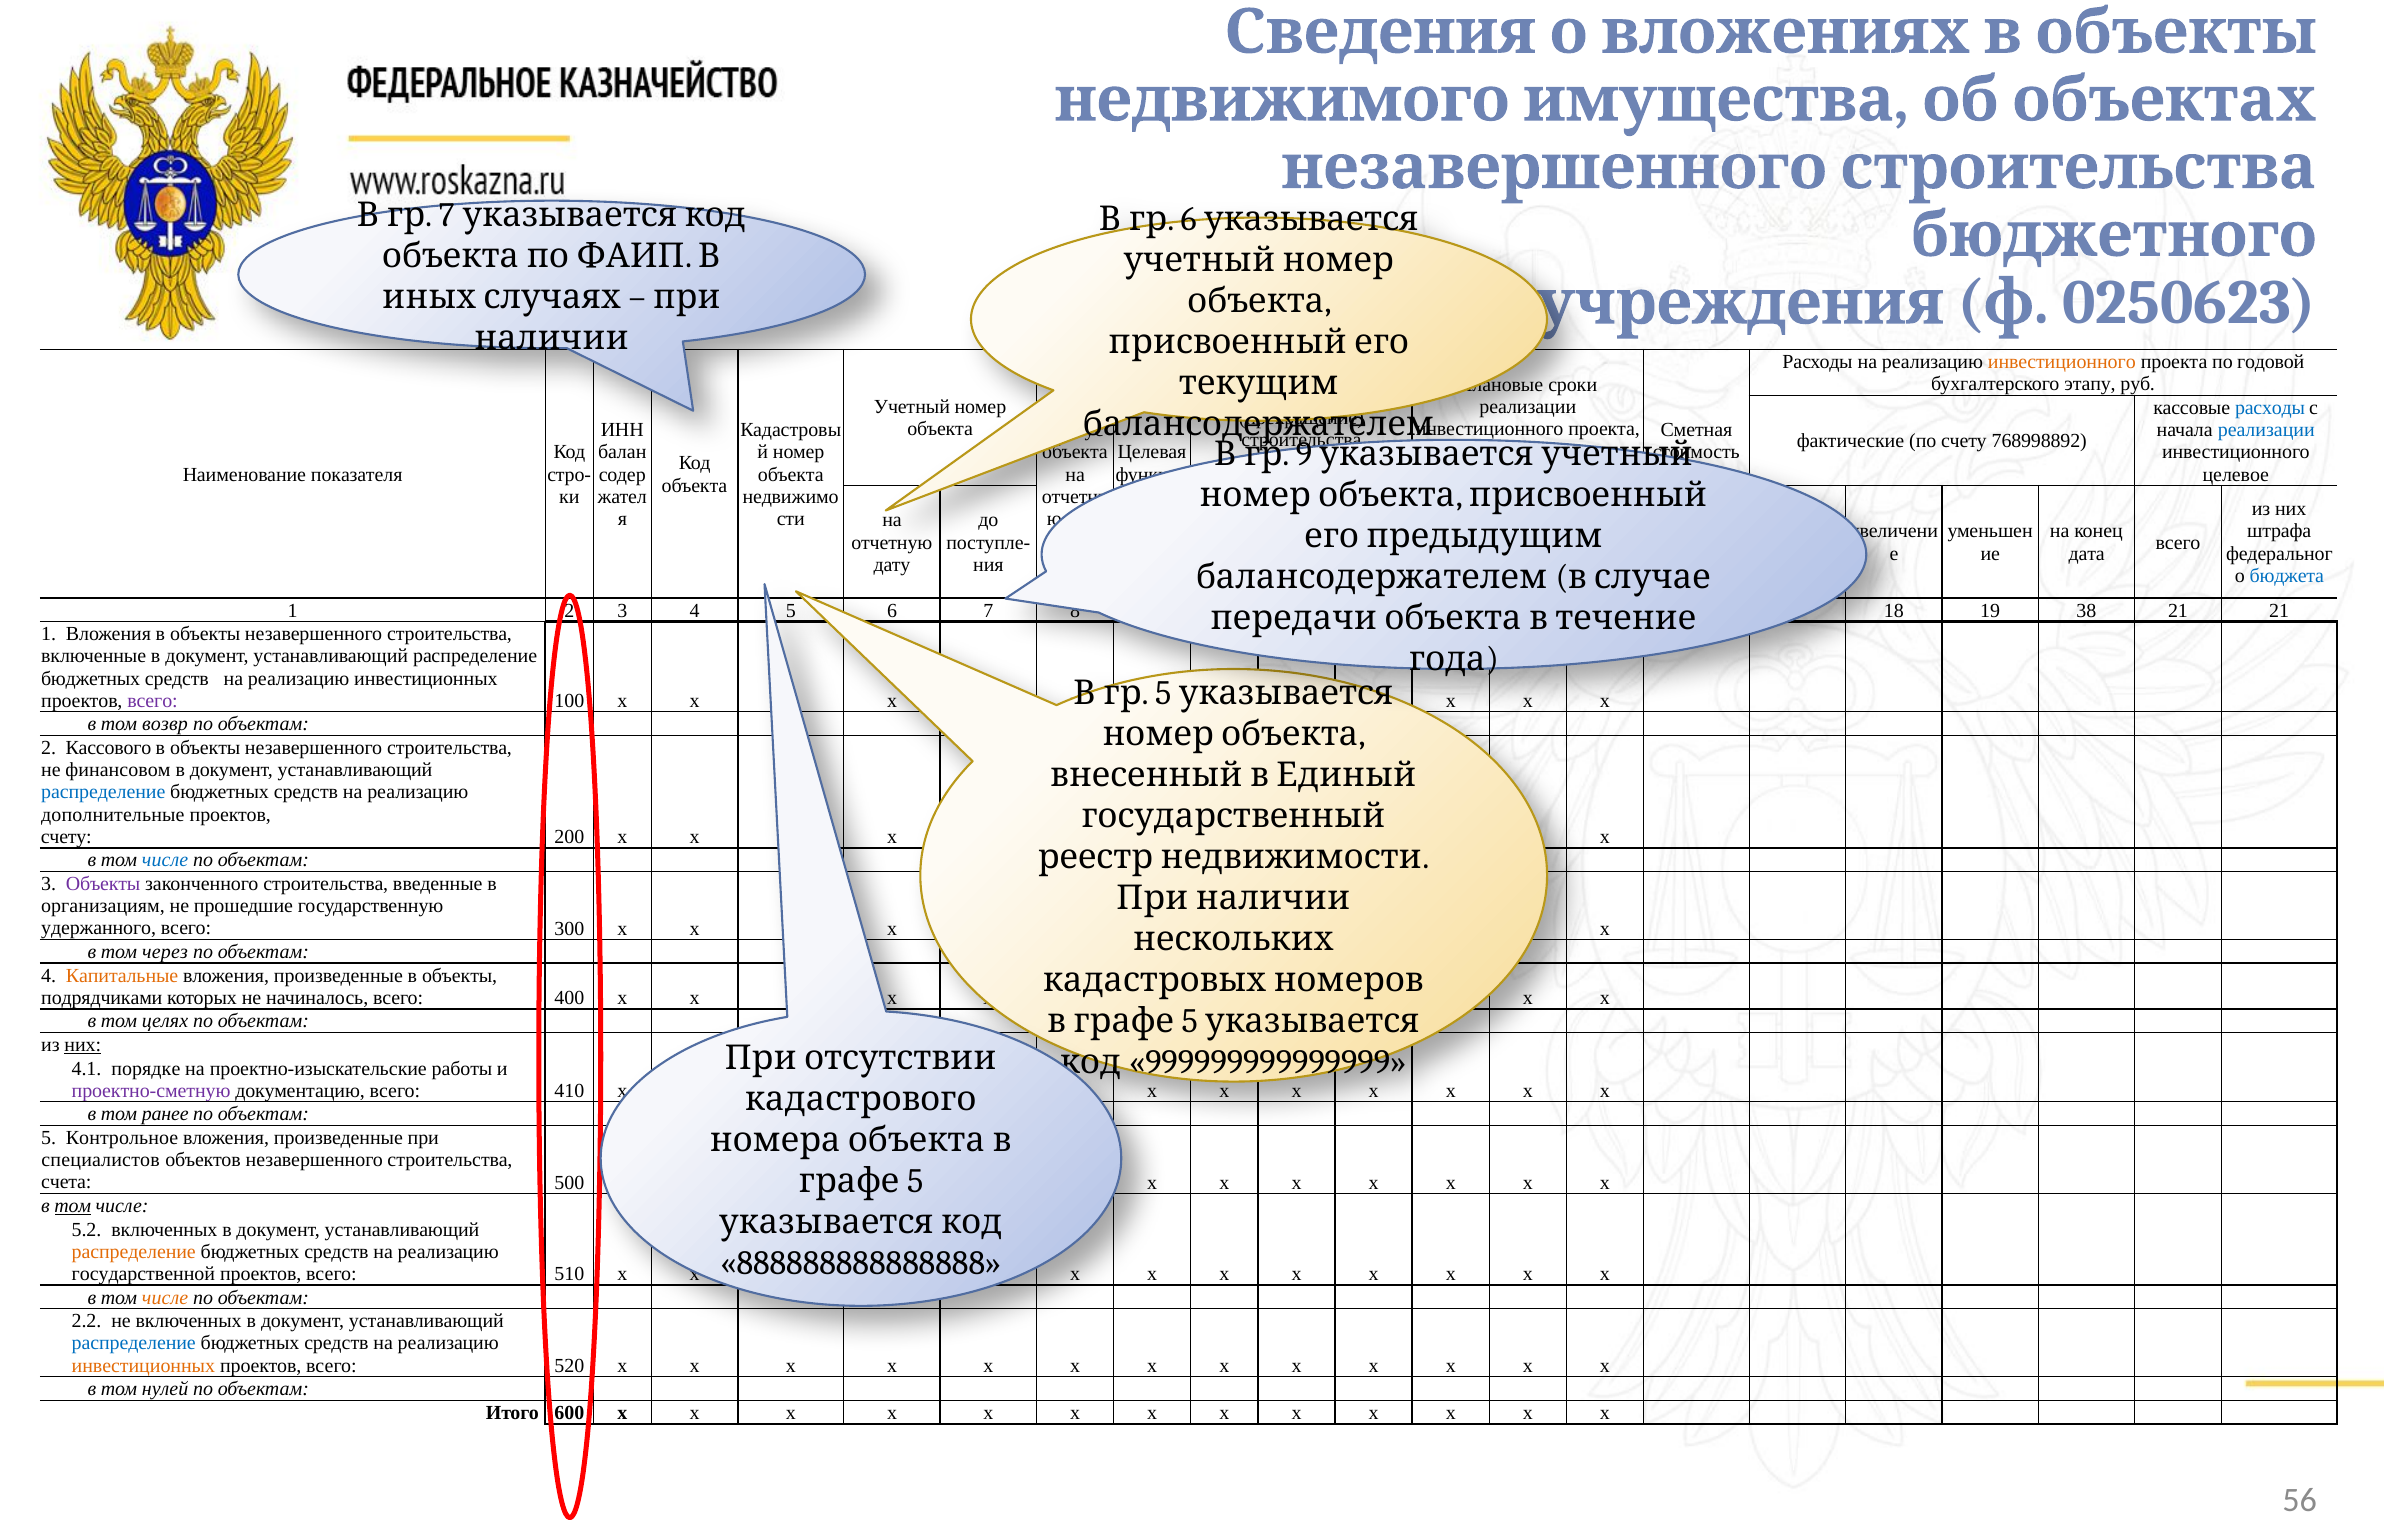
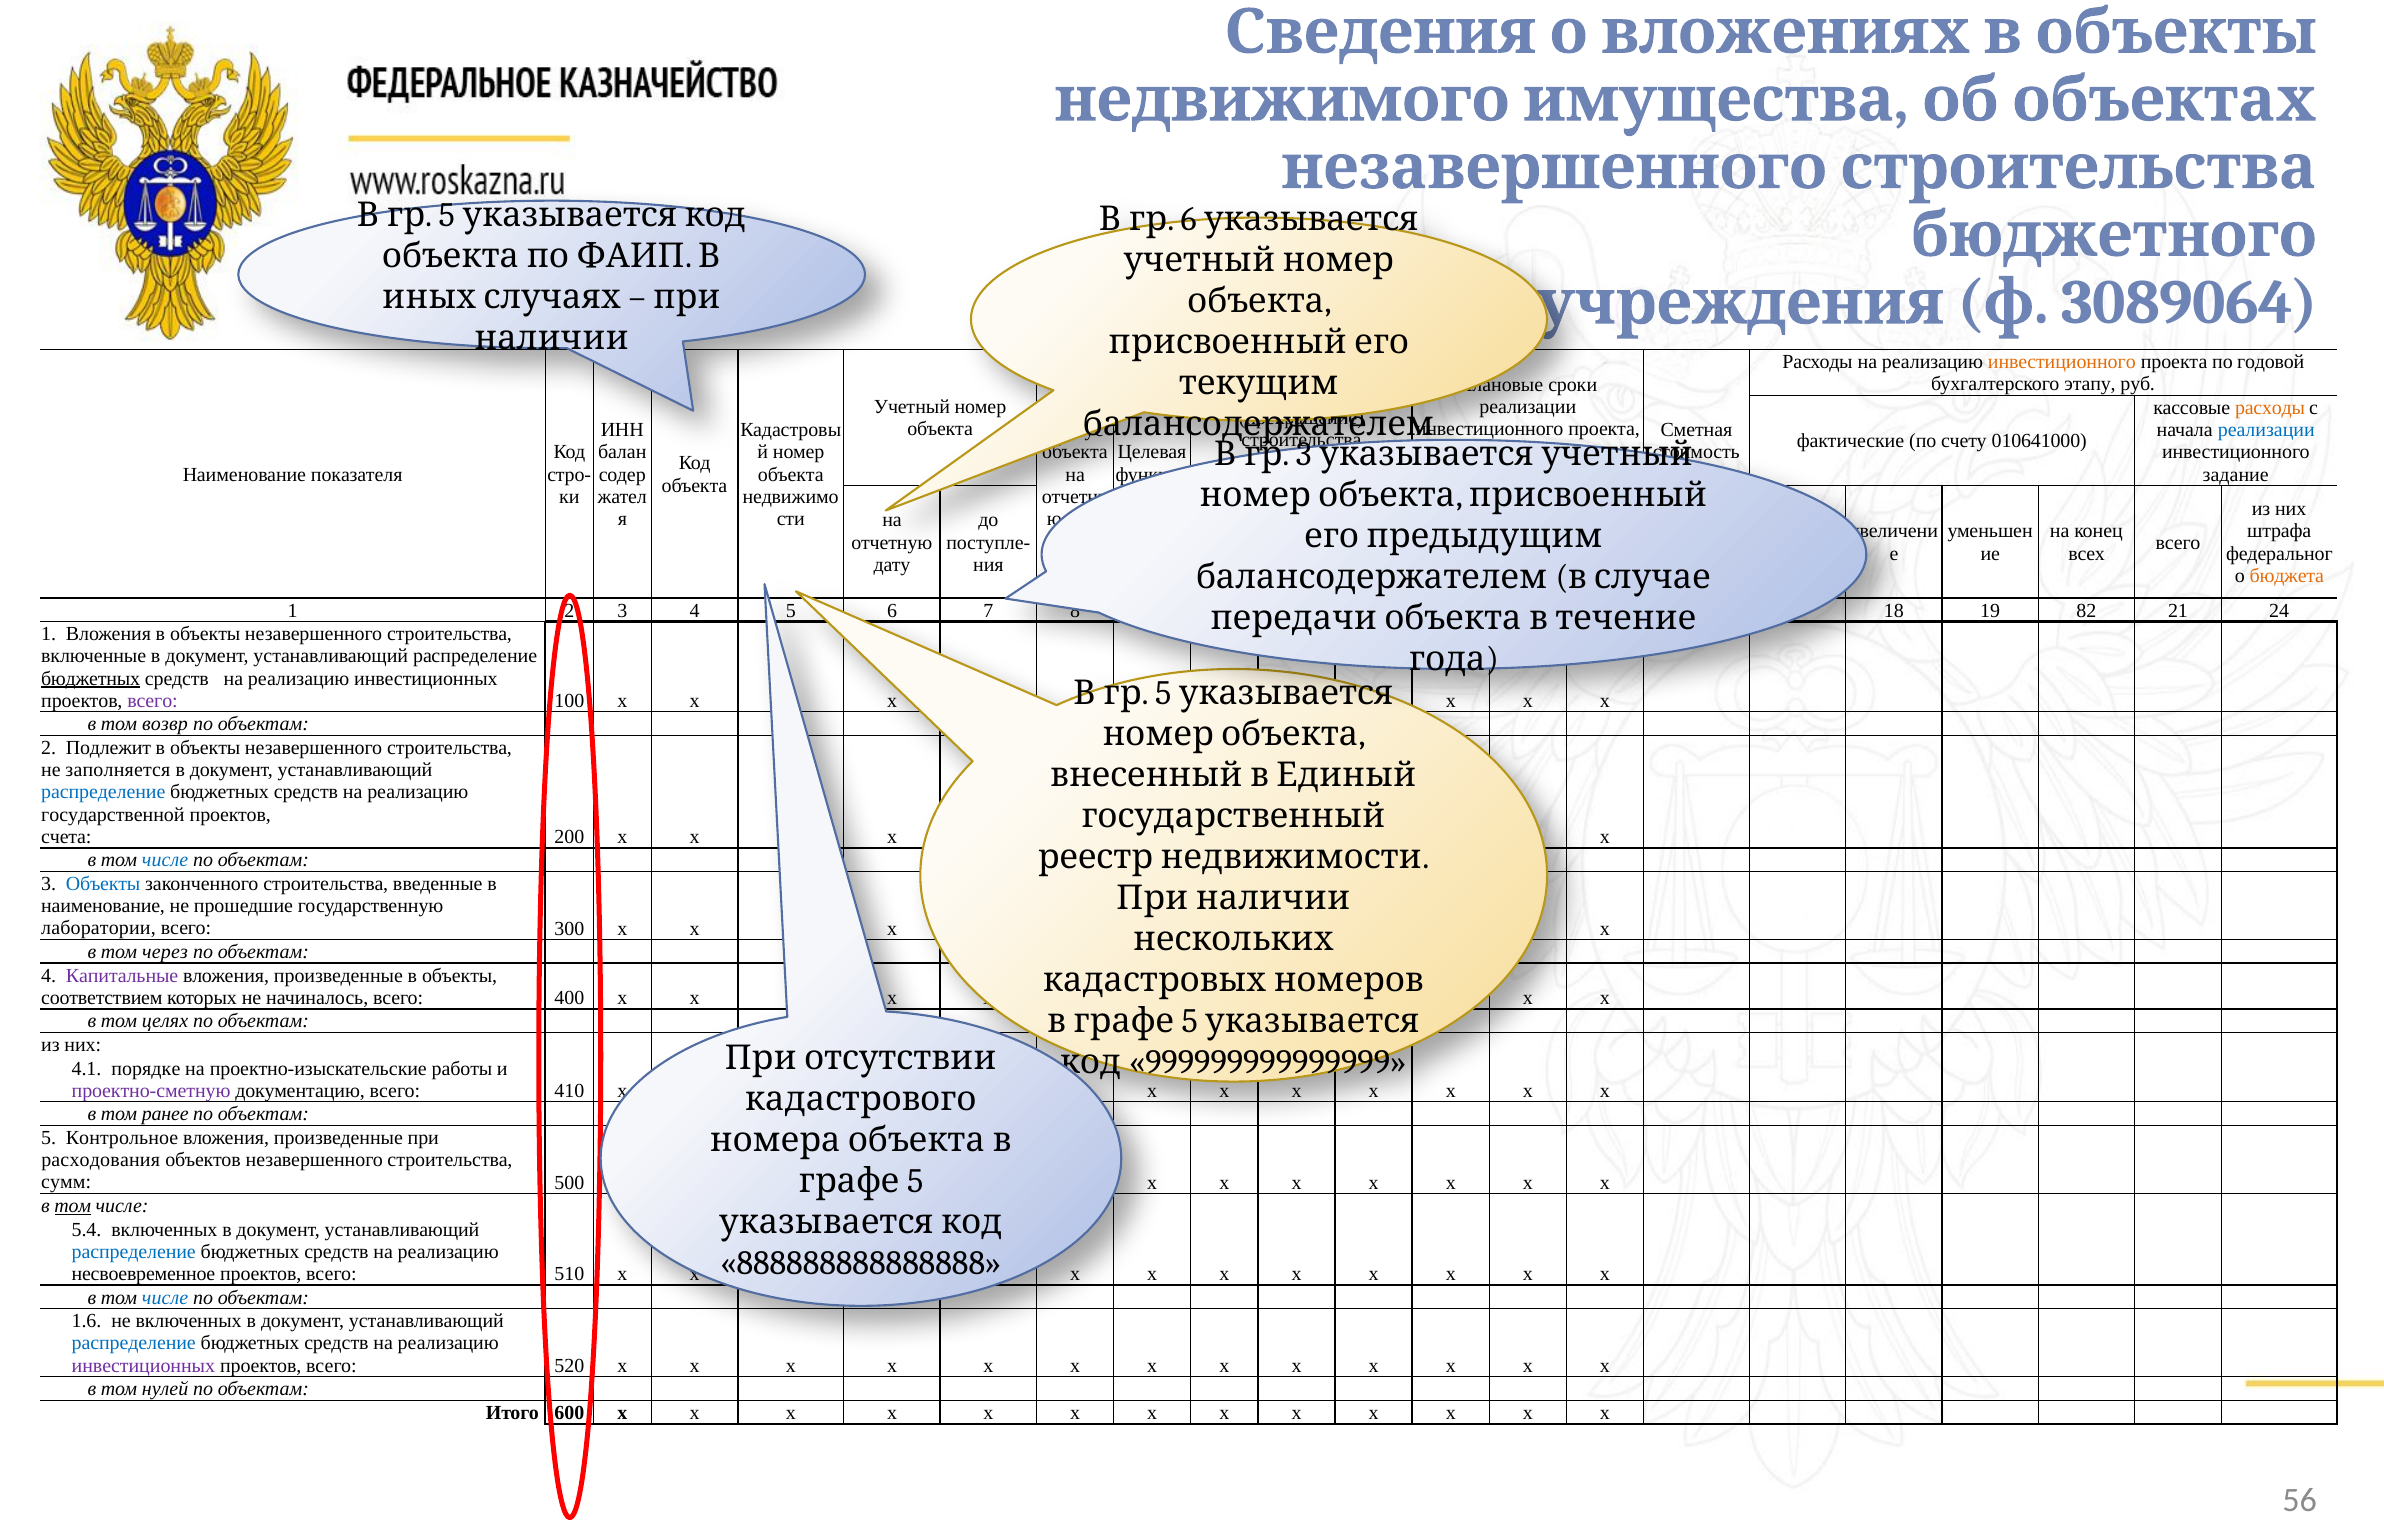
7: 7 -> 5 (447, 215)
0250623: 0250623 -> 3089064 (2190, 303)
расходы colour: blue -> orange (2270, 408)
768998892: 768998892 -> 010641000 (2039, 441)
9: 9 -> 3 (1304, 454)
целевое: целевое -> задание (2236, 474)
дата: дата -> всех (2087, 554)
бюджета colour: blue -> orange (2287, 576)
38: 38 -> 82 (2086, 611)
21 21: 21 -> 24 (2279, 611)
бюджетных underline: none -> present (91, 679)
Кассового: Кассового -> Подлежит (108, 748)
финансовом: финансовом -> заполняется (118, 770)
дополнительные: дополнительные -> государственной (113, 815)
счету: счету -> счета (66, 837)
Объекты colour: purple -> blue (103, 884)
организациям: организациям -> наименование (103, 906)
удержанного: удержанного -> лаборатории (98, 929)
Капитальные colour: orange -> purple (122, 976)
подрядчиками: подрядчиками -> соответствием (102, 998)
них underline: present -> none (83, 1045)
специалистов: специалистов -> расходования (101, 1160)
счета: счета -> сумм (66, 1183)
5.2: 5.2 -> 5.4 (87, 1230)
распределение colour: orange -> blue (134, 1252)
государственной: государственной -> несвоевременное (143, 1274)
числе colour: orange -> blue (165, 1298)
2.2: 2.2 -> 1.6 (87, 1321)
инвестиционных colour: orange -> purple (143, 1366)
